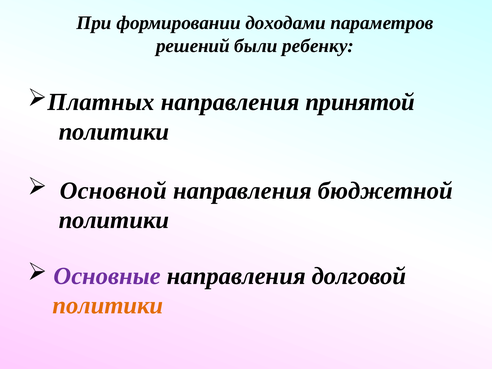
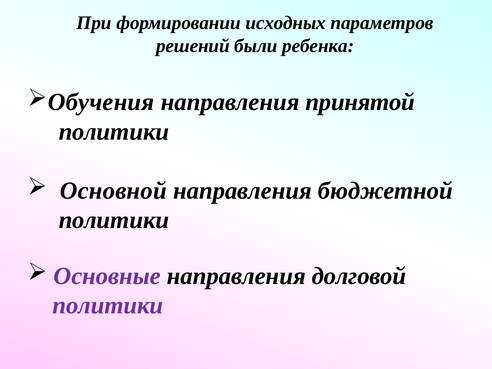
доходами: доходами -> исходных (286, 23)
ребенку: ребенку -> ребенка (318, 46)
Платных: Платных -> Обучения (101, 102)
политики colour: orange -> purple (108, 305)
